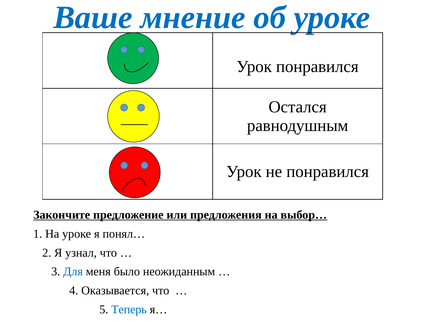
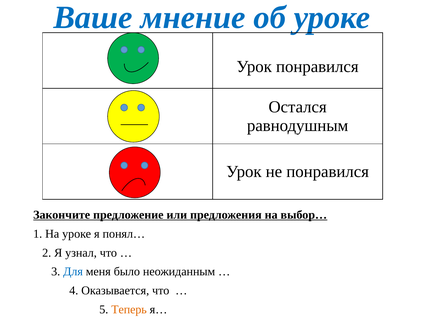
Теперь colour: blue -> orange (129, 310)
